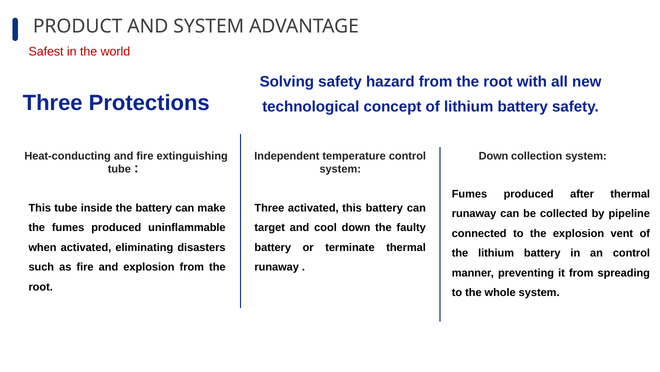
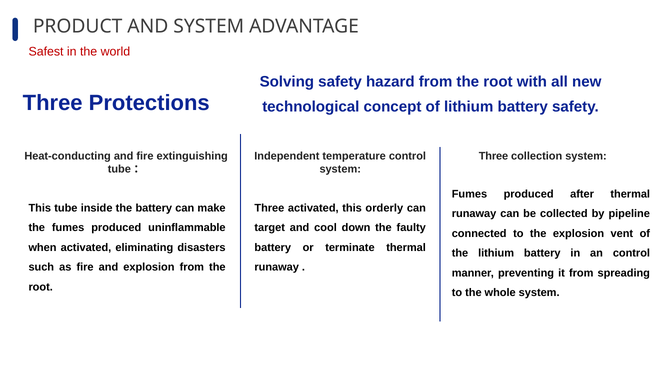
Down: Down -> Three (493, 156)
this battery: battery -> orderly (384, 208)
